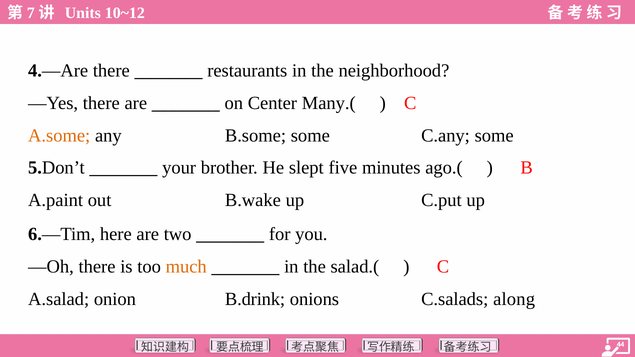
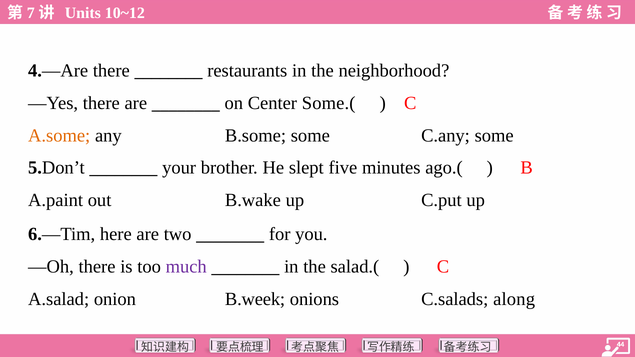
Many.(: Many.( -> Some.( (329, 103)
much colour: orange -> purple (186, 267)
B.drink: B.drink -> B.week (255, 299)
